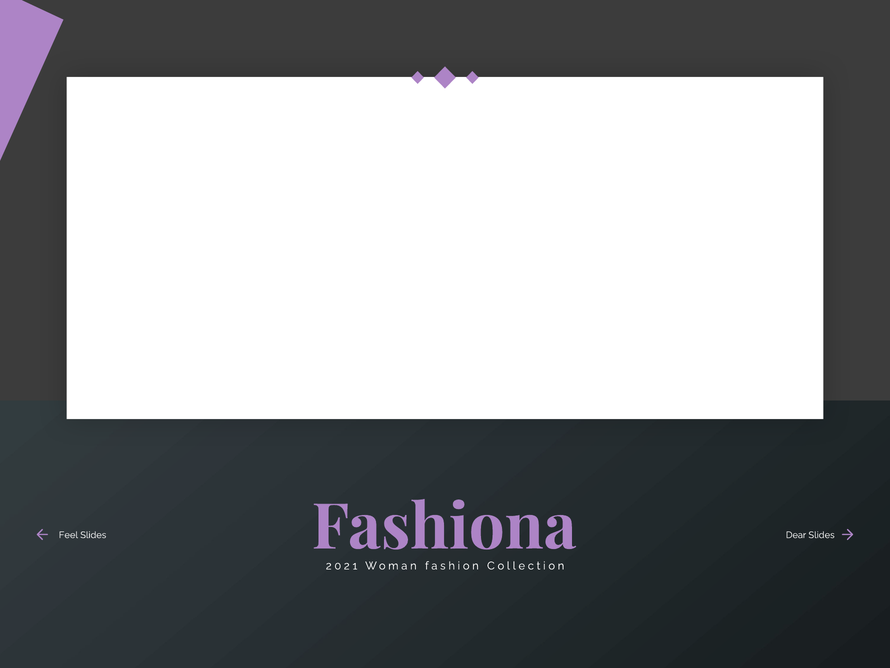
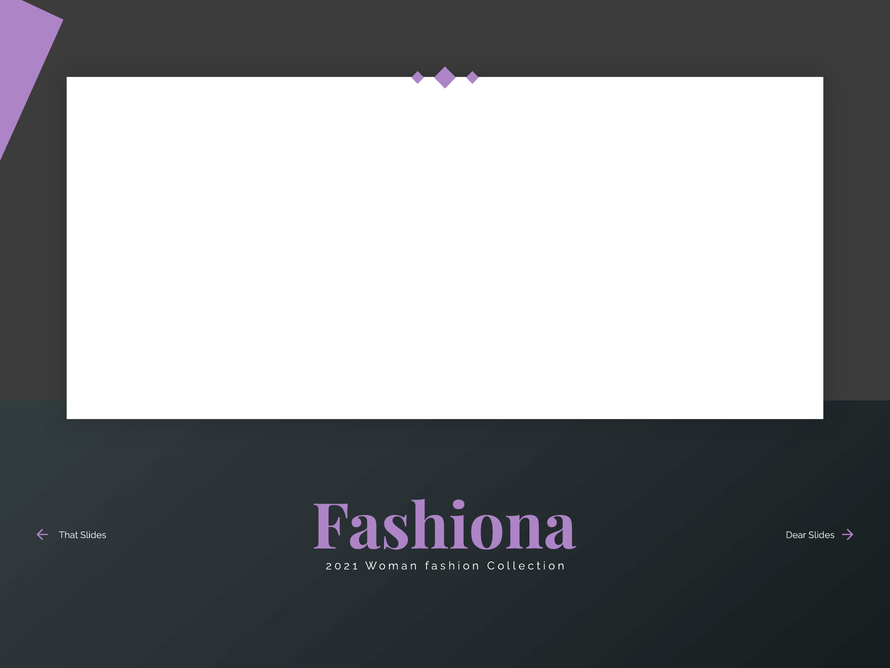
Feel: Feel -> That (69, 535)
